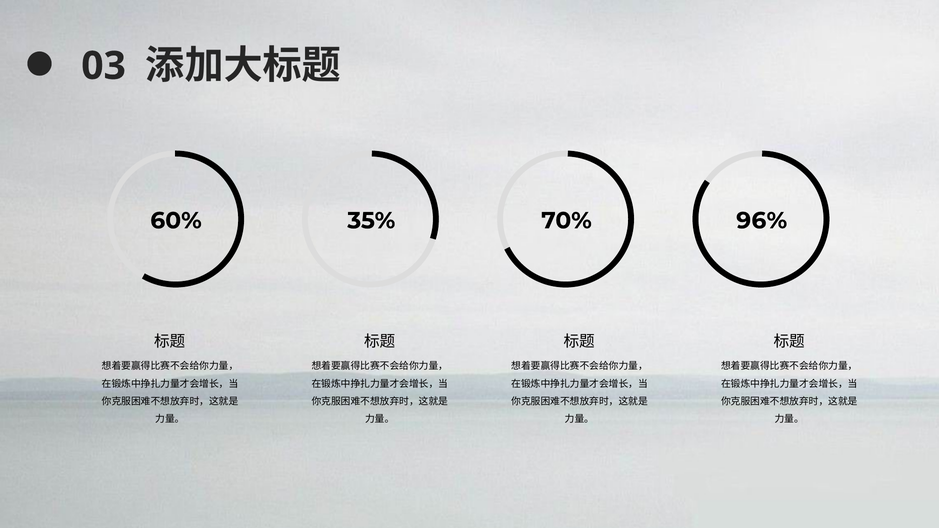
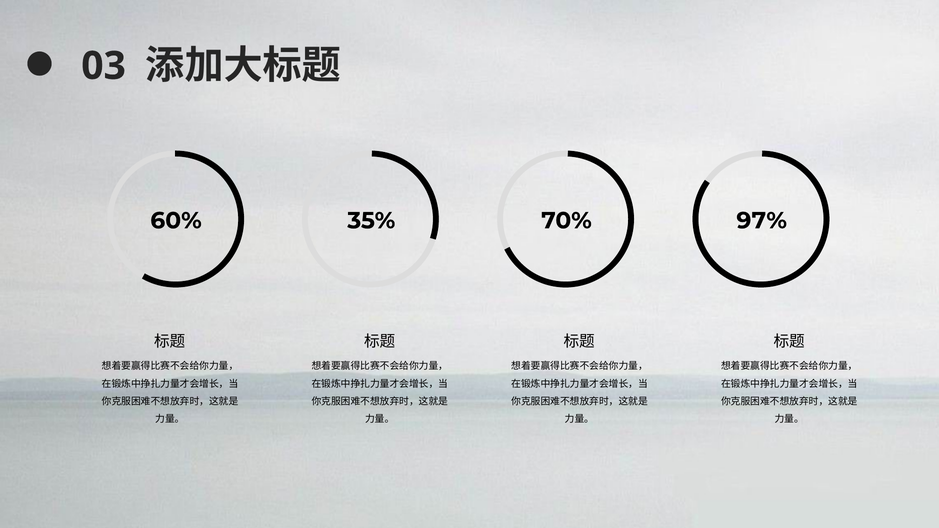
96%: 96% -> 97% (762, 221)
